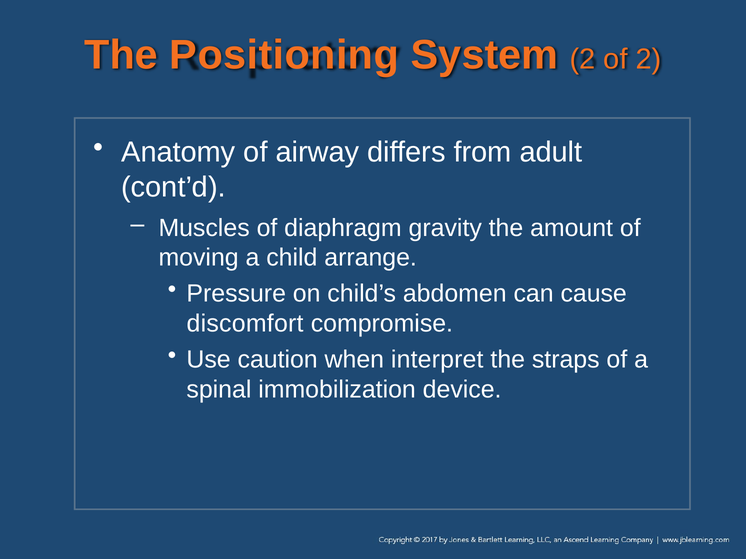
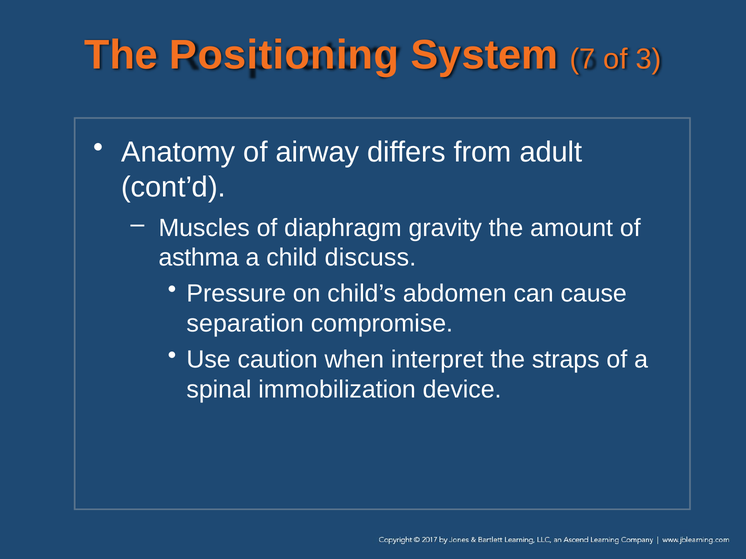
System 2: 2 -> 7 (583, 59)
of 2: 2 -> 3 (649, 59)
moving: moving -> asthma (199, 258)
arrange: arrange -> discuss (370, 258)
discomfort: discomfort -> separation (245, 324)
